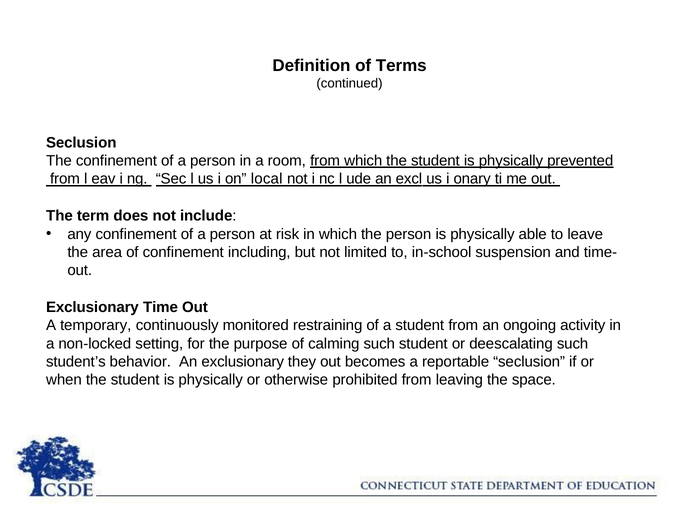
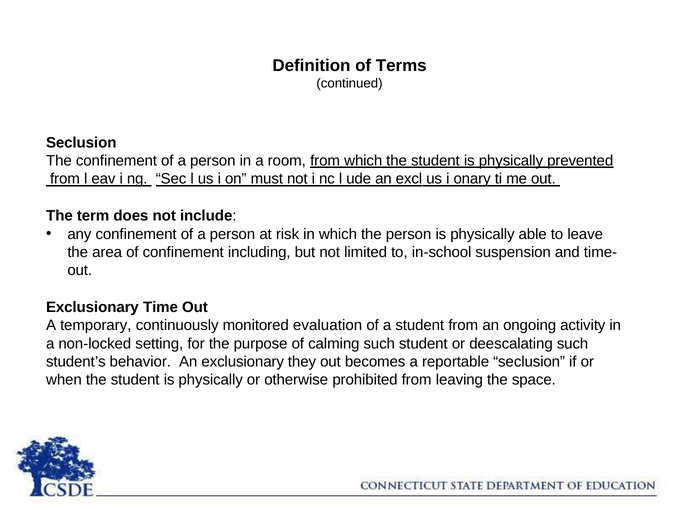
local: local -> must (267, 179)
restraining: restraining -> evaluation (328, 325)
